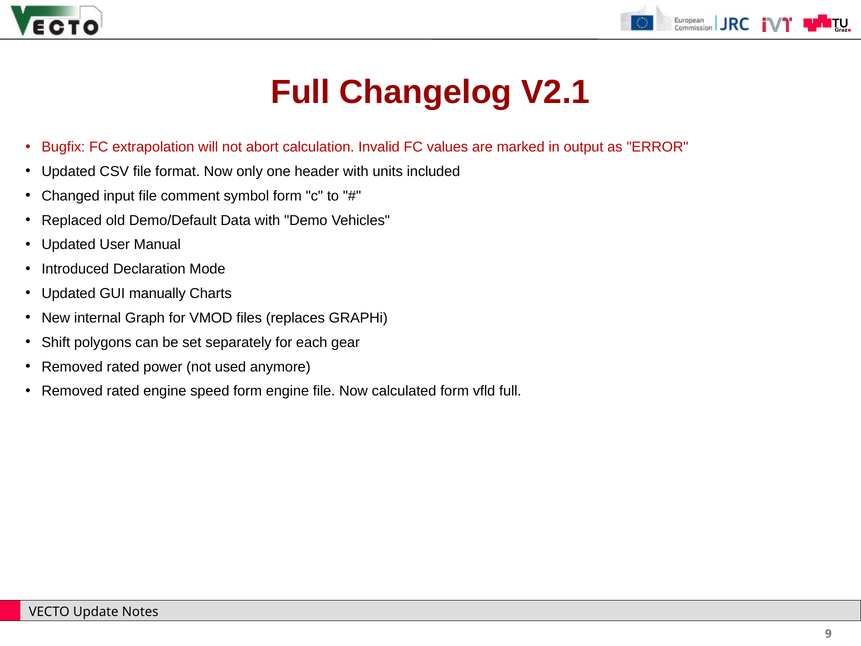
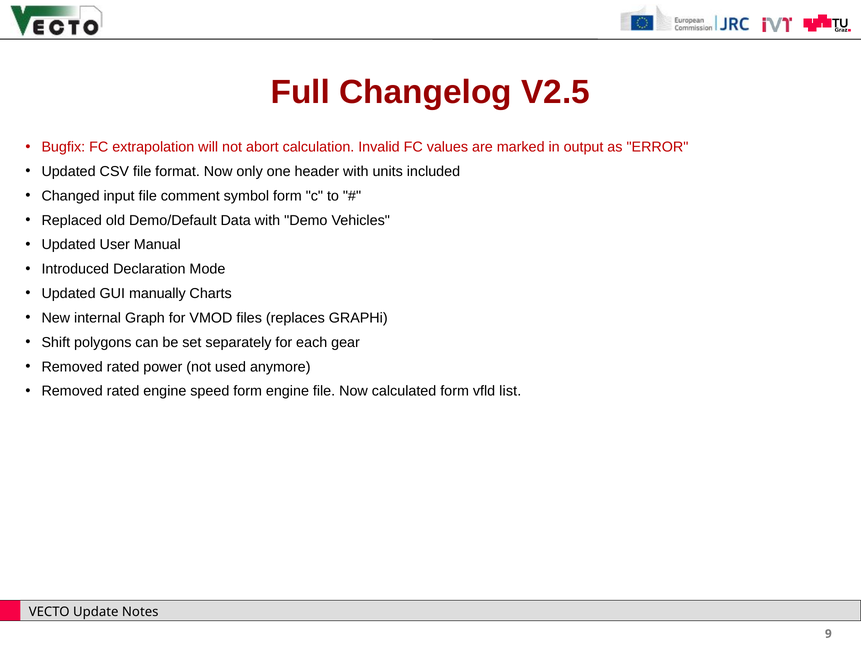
V2.1: V2.1 -> V2.5 (556, 92)
vfld full: full -> list (510, 391)
